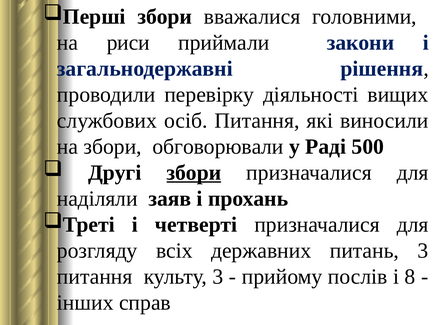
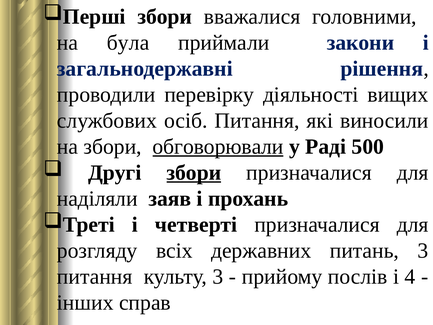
риси: риси -> була (128, 43)
обговорювали underline: none -> present (218, 147)
8: 8 -> 4 (410, 276)
